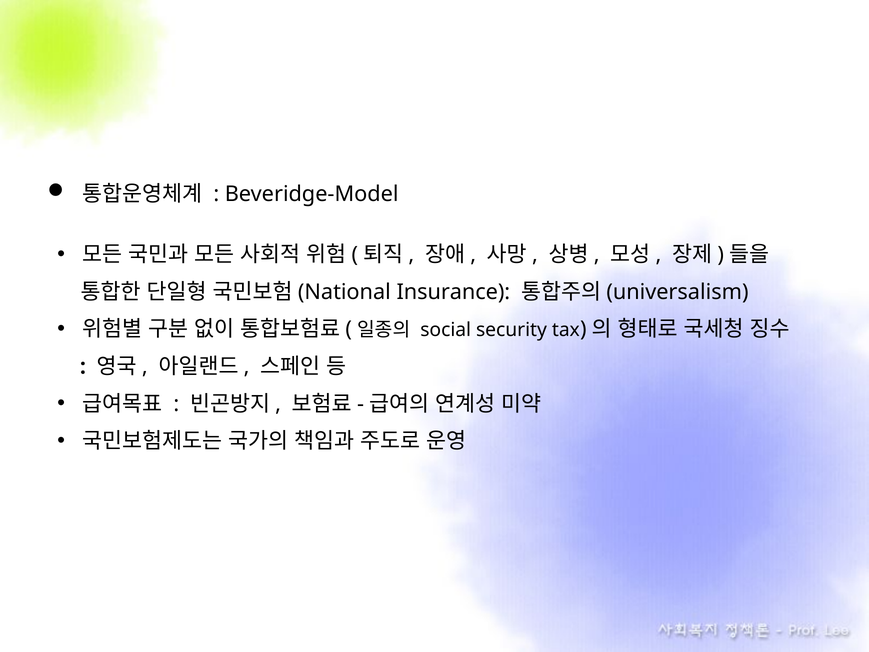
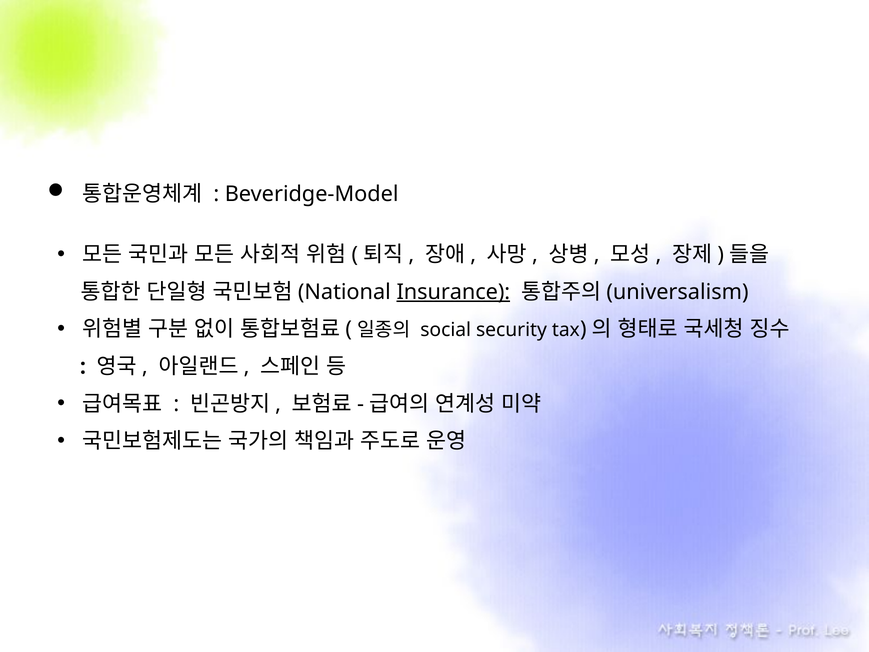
Insurance underline: none -> present (453, 292)
